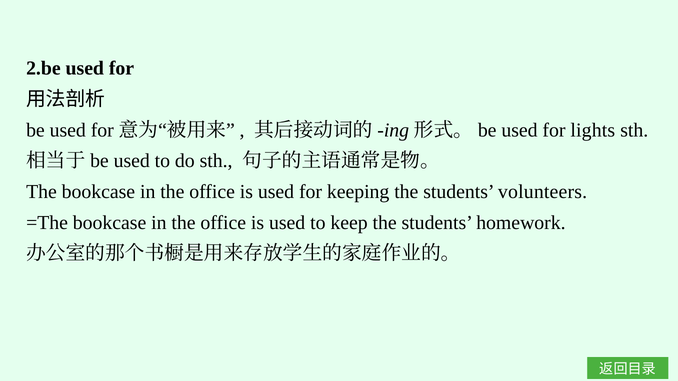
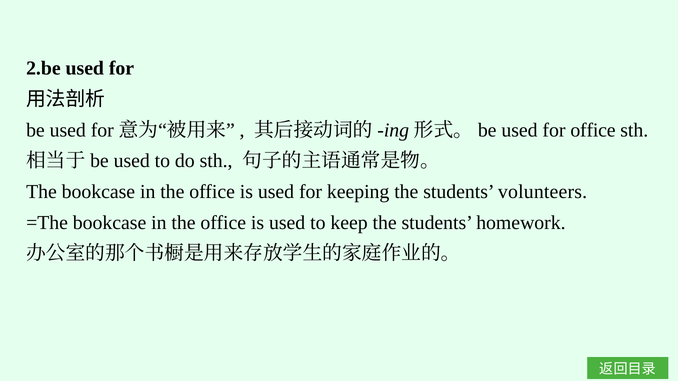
for lights: lights -> office (593, 130)
